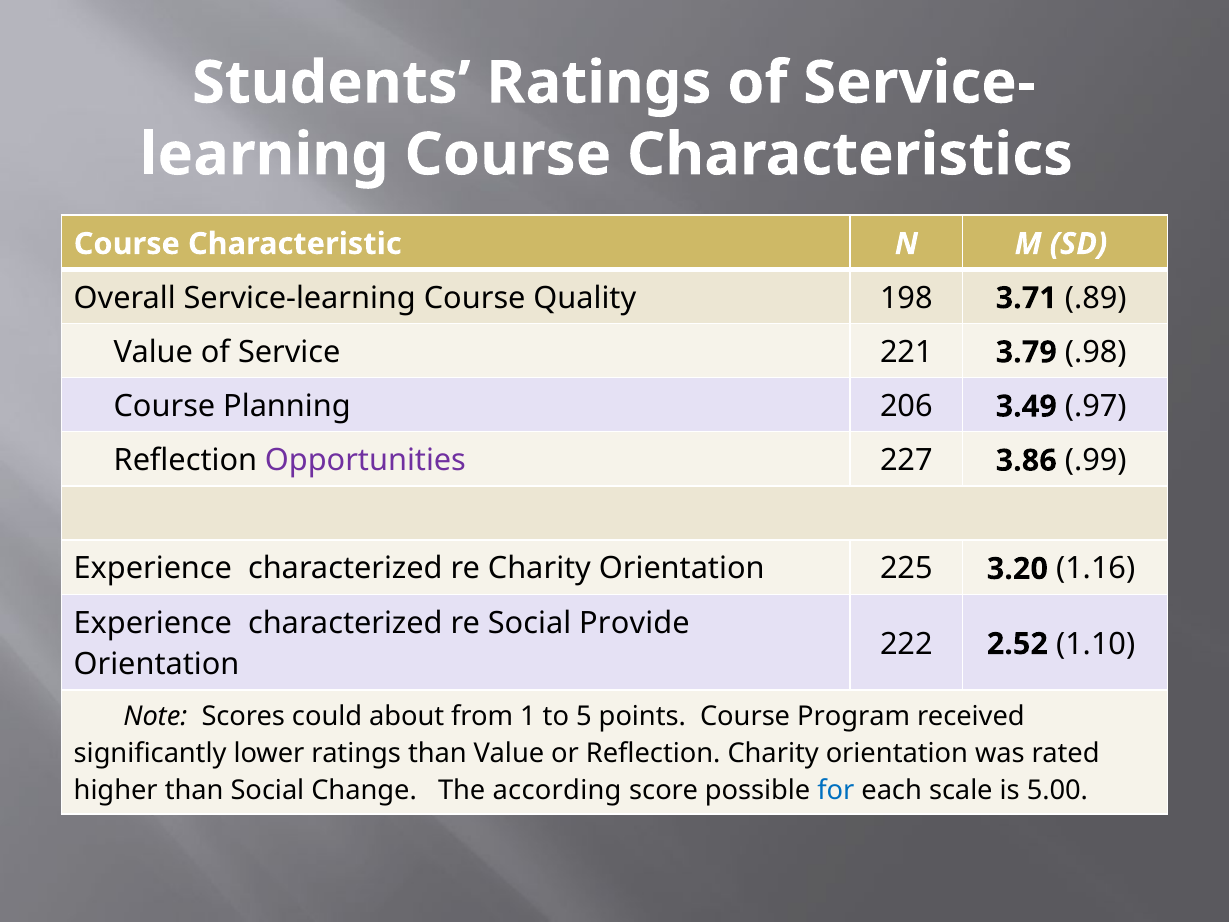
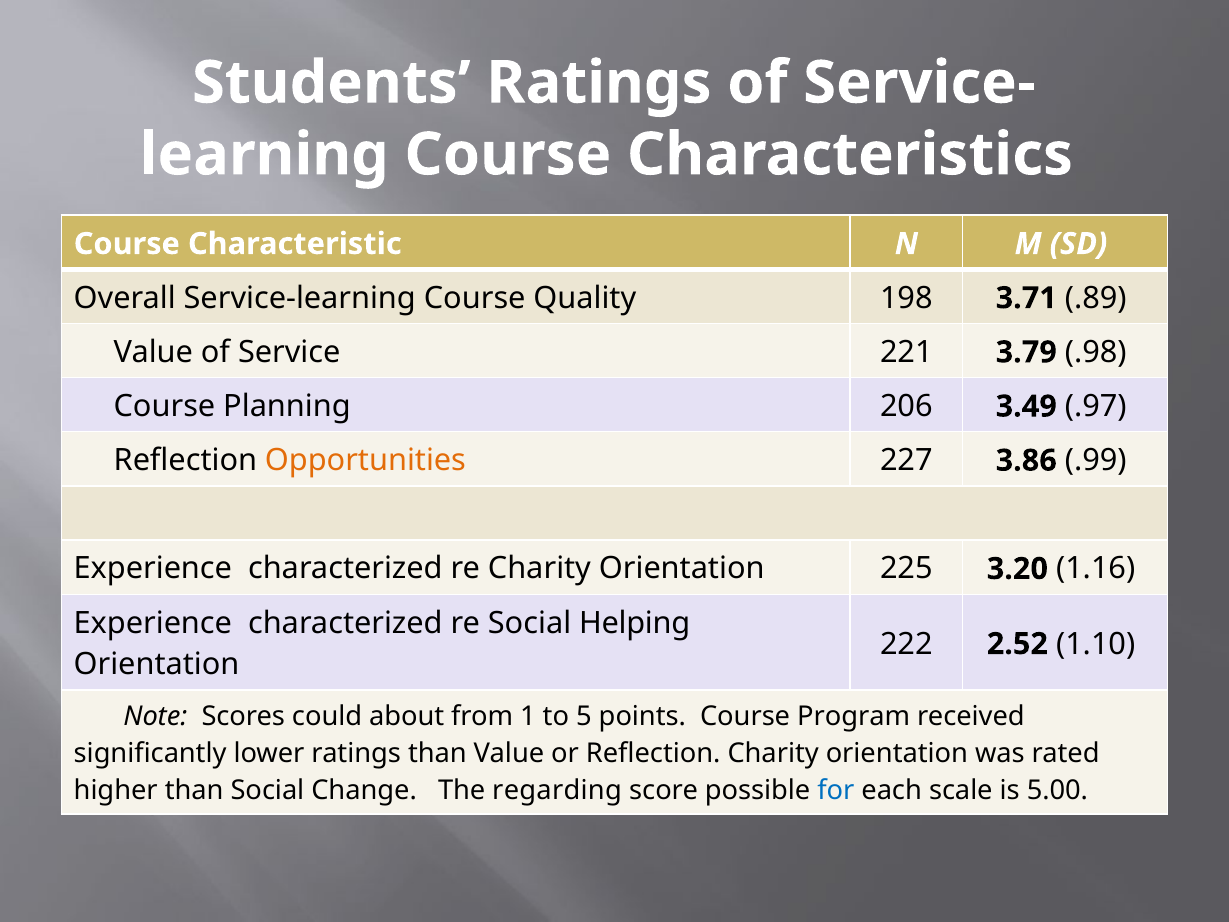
Opportunities colour: purple -> orange (365, 460)
Provide: Provide -> Helping (635, 623)
according: according -> regarding (557, 790)
